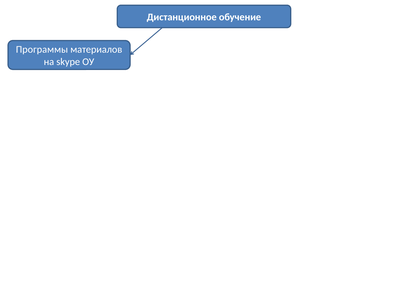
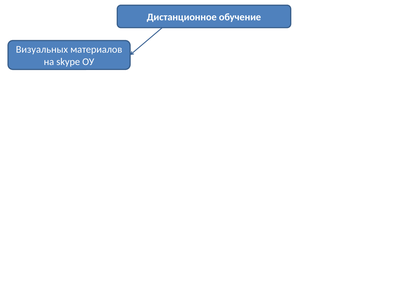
Программы: Программы -> Визуальных (42, 50)
